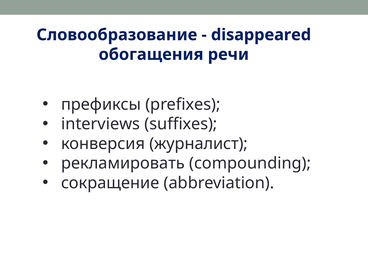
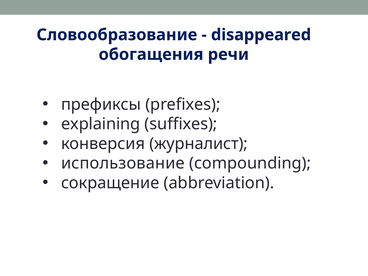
interviews: interviews -> explaining (101, 124)
рекламировать: рекламировать -> использование (123, 163)
